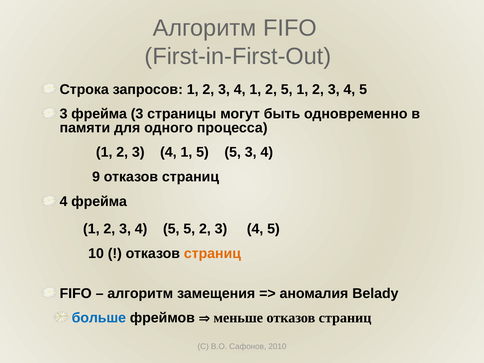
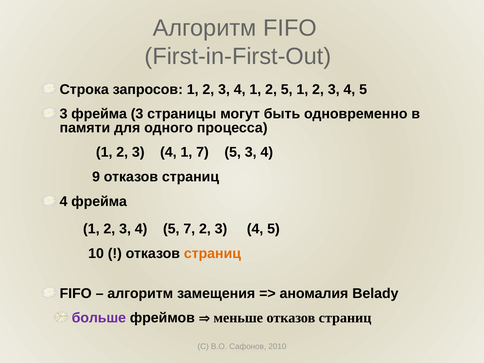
1 5: 5 -> 7 (202, 152)
4 5 5: 5 -> 7 (189, 229)
больше colour: blue -> purple (99, 318)
